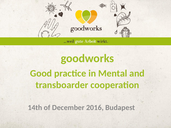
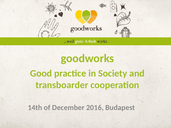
Mental: Mental -> Society (113, 73)
